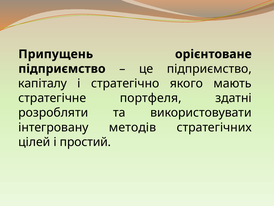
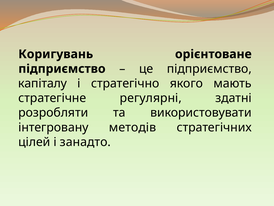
Припущень: Припущень -> Коригувань (56, 54)
портфеля: портфеля -> регулярні (151, 98)
простий: простий -> занадто (85, 142)
